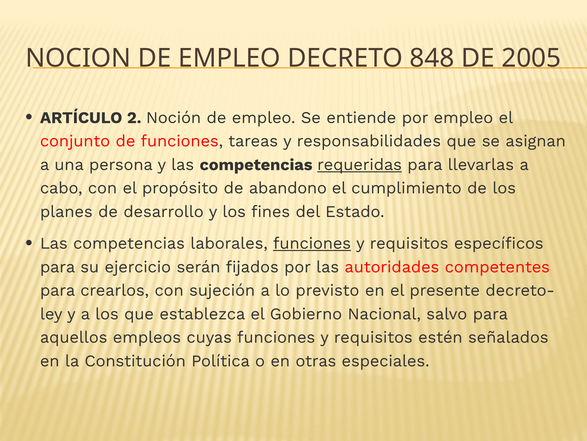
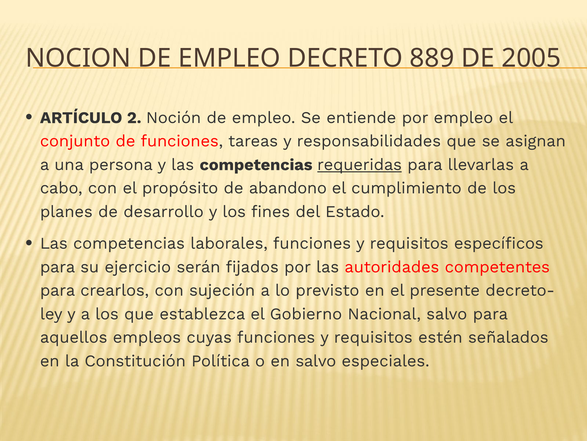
848: 848 -> 889 (432, 58)
funciones underline: present -> none (312, 243)
en otras: otras -> salvo (316, 360)
